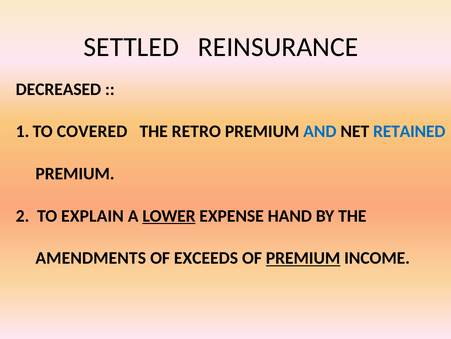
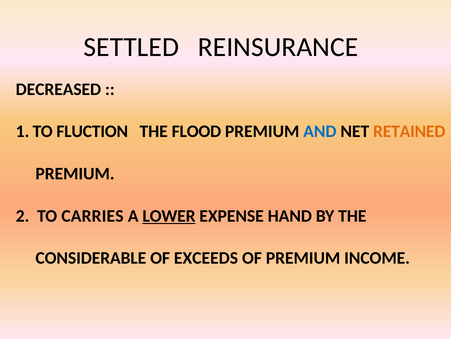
COVERED: COVERED -> FLUCTION (92, 131)
RETRO: RETRO -> FLOOD (196, 131)
RETAINED colour: blue -> orange (409, 131)
EXPLAIN: EXPLAIN -> CARRIES (92, 215)
AMENDMENTS: AMENDMENTS -> CONSIDERABLE (91, 258)
PREMIUM underline: present -> none (303, 258)
